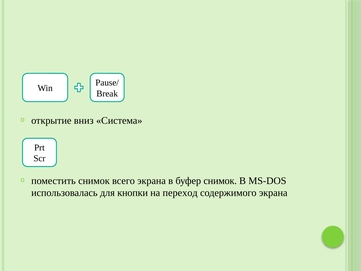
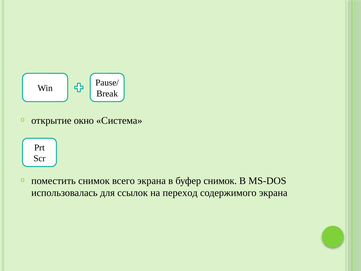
вниз: вниз -> окно (84, 121)
кнопки: кнопки -> ссылок (133, 193)
